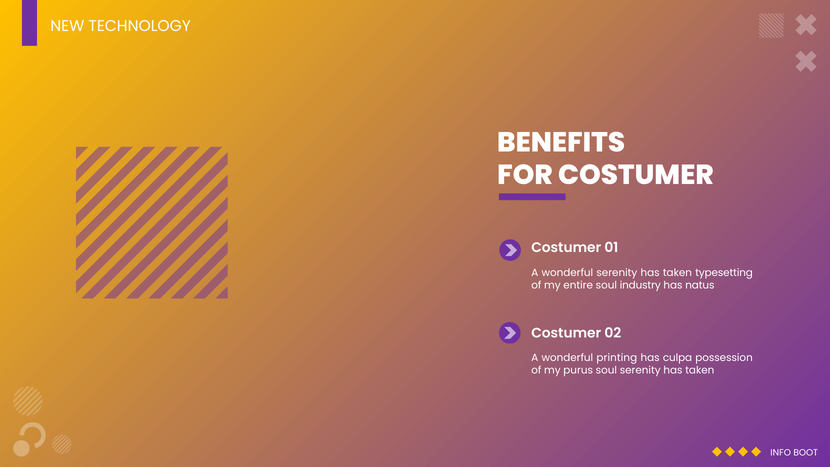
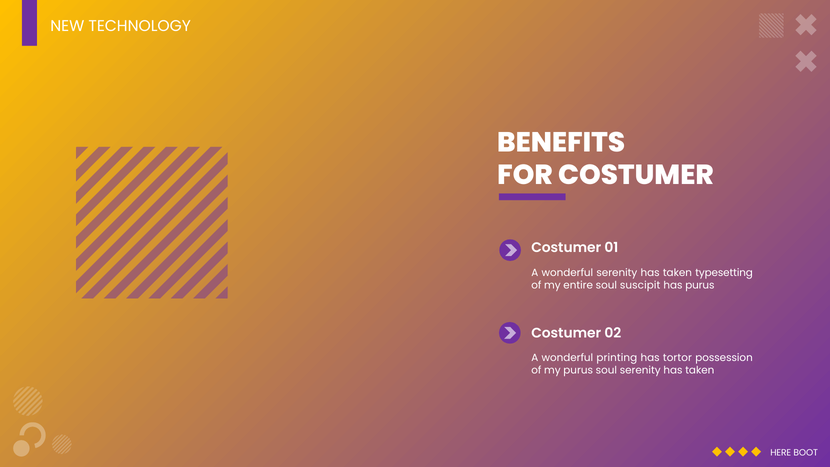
industry: industry -> suscipit (640, 285)
has natus: natus -> purus (700, 285)
culpa: culpa -> tortor (677, 358)
INFO: INFO -> HERE (781, 452)
